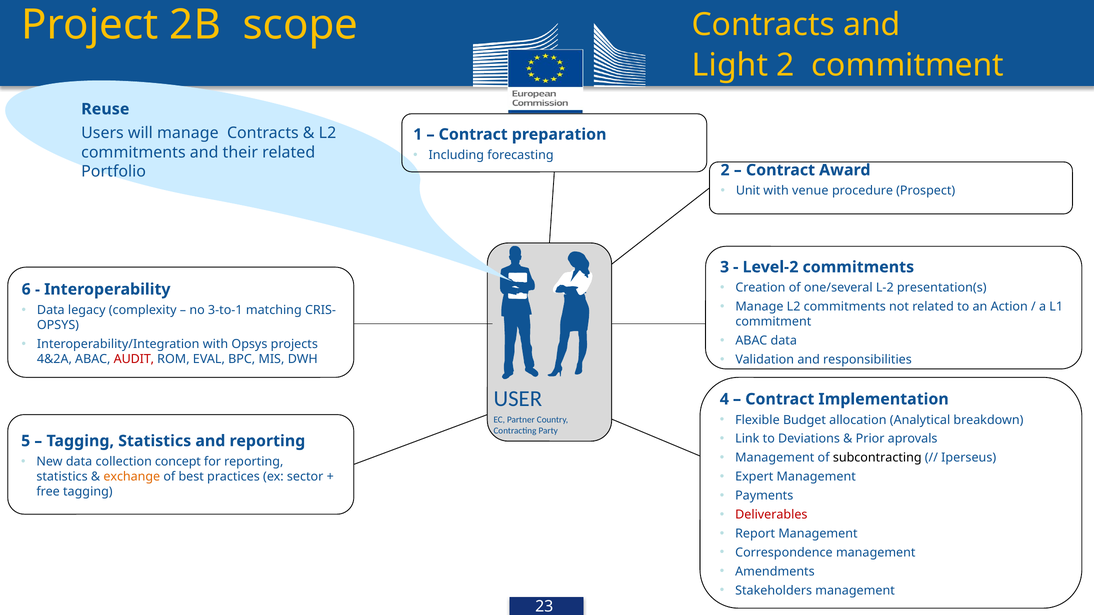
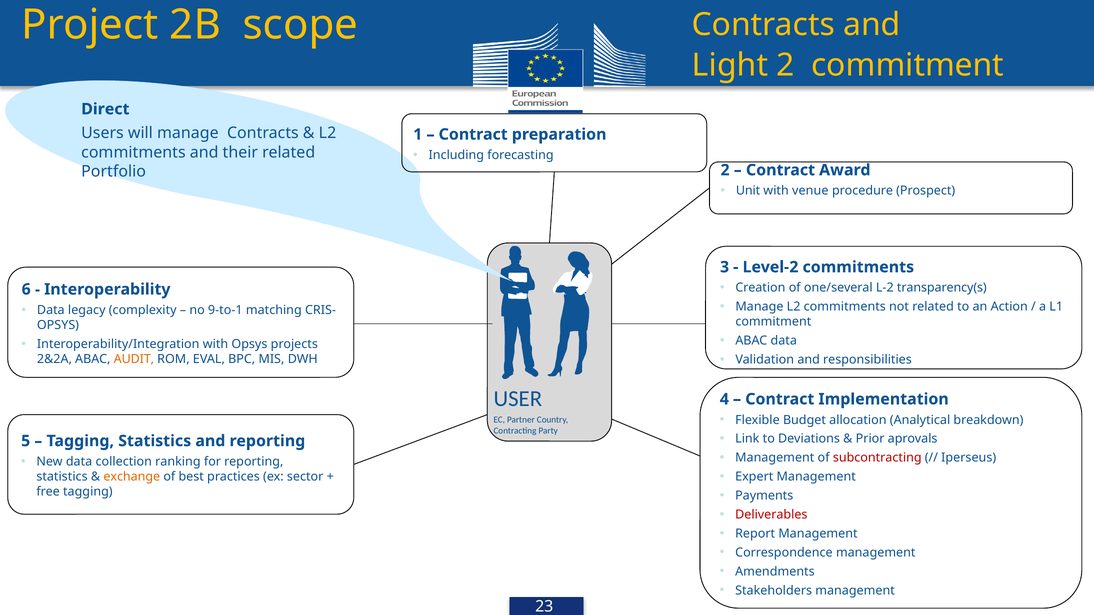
Reuse: Reuse -> Direct (105, 109)
presentation(s: presentation(s -> transparency(s (942, 288)
3-to-1: 3-to-1 -> 9-to-1 (225, 310)
4&2A: 4&2A -> 2&2A (54, 359)
AUDIT colour: red -> orange (134, 359)
subcontracting colour: black -> red (877, 458)
concept: concept -> ranking (178, 462)
